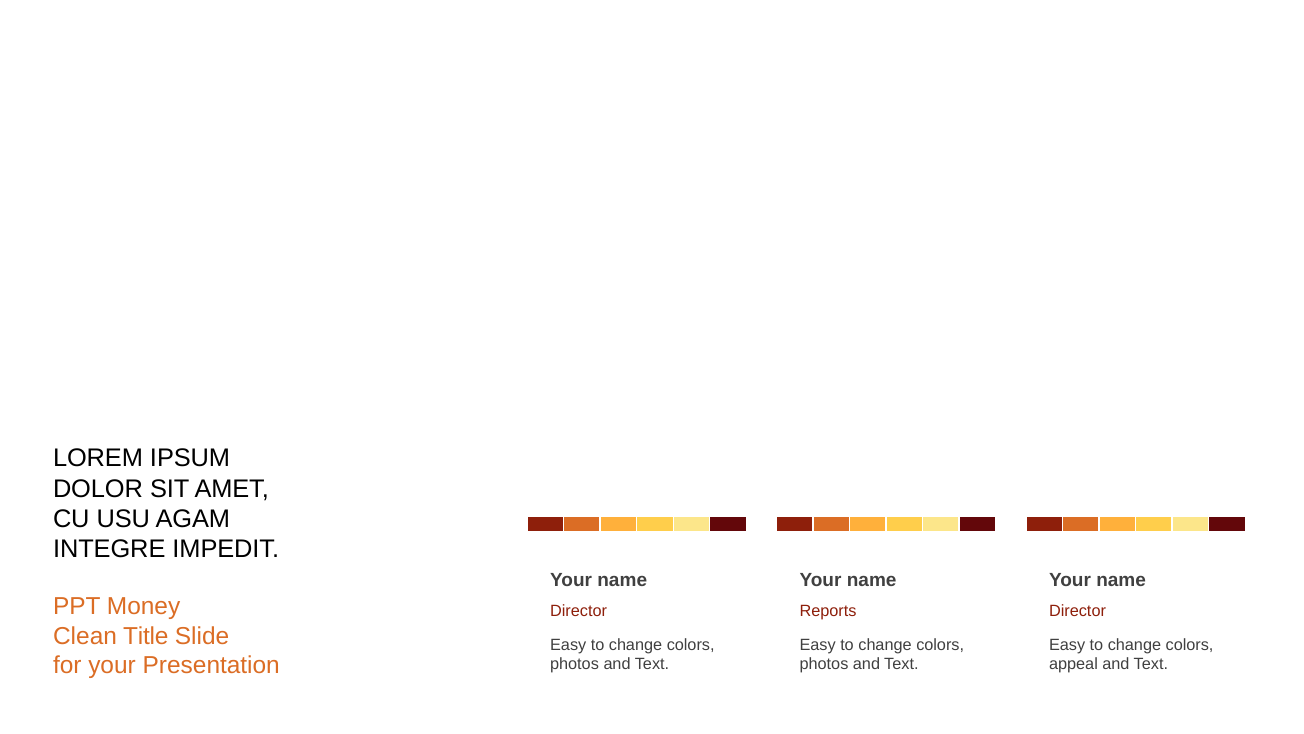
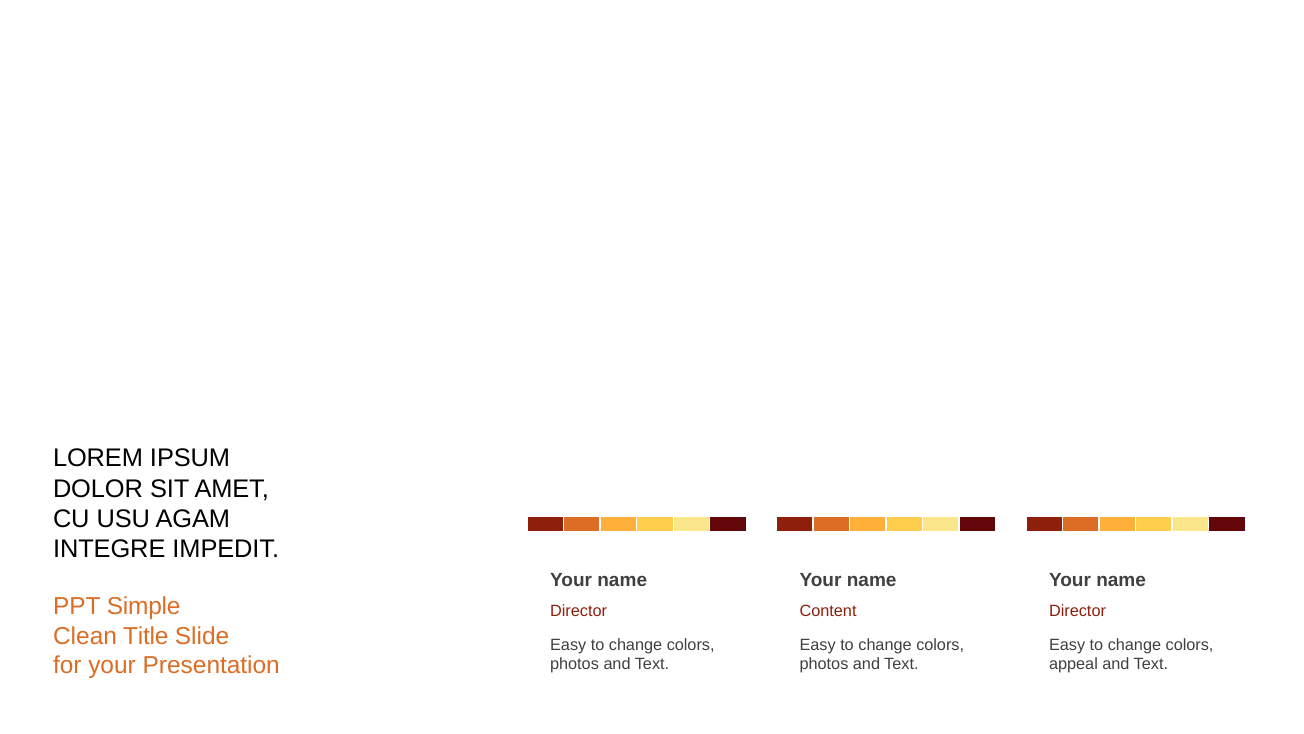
Money: Money -> Simple (144, 606)
Reports: Reports -> Content (828, 611)
